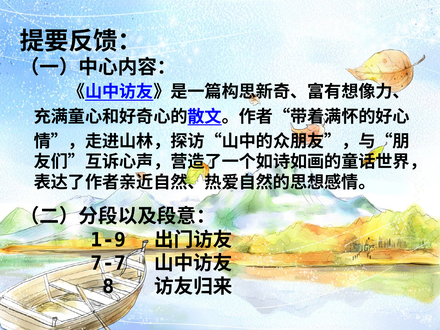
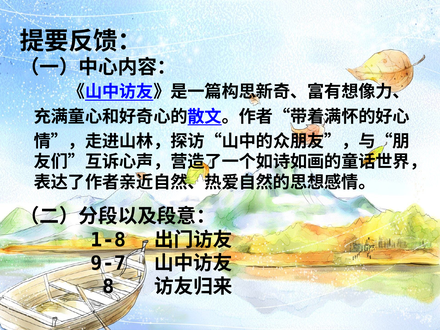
1-9: 1-9 -> 1-8 (108, 240)
7-7: 7-7 -> 9-7 (108, 263)
